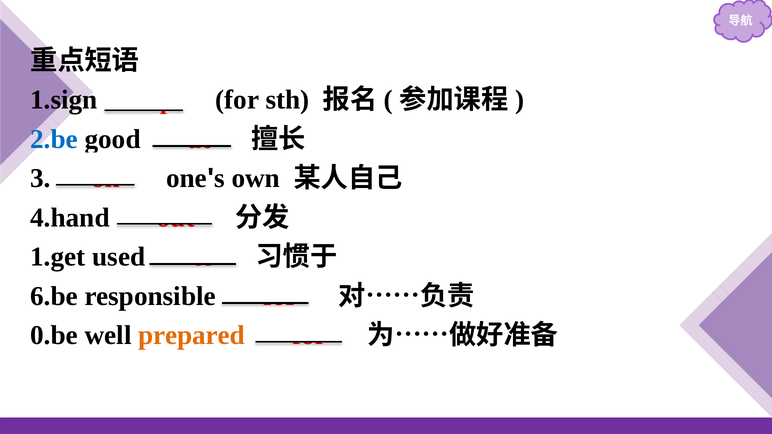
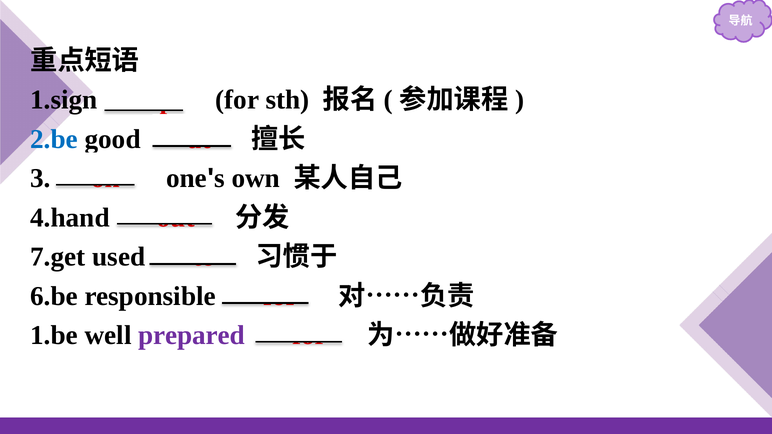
1.get: 1.get -> 7.get (58, 257)
0.be: 0.be -> 1.be (54, 335)
prepared colour: orange -> purple (192, 335)
